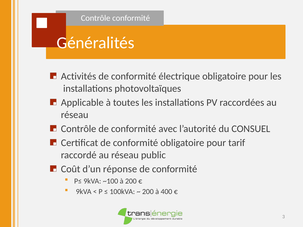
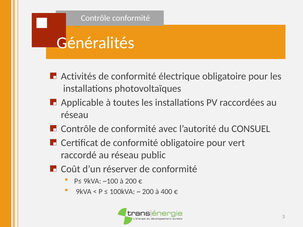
tarif: tarif -> vert (237, 143)
réponse: réponse -> réserver (120, 169)
